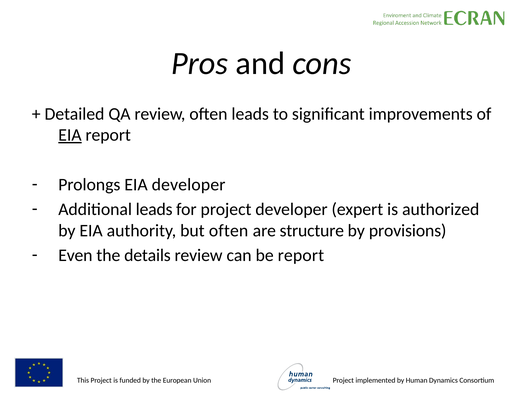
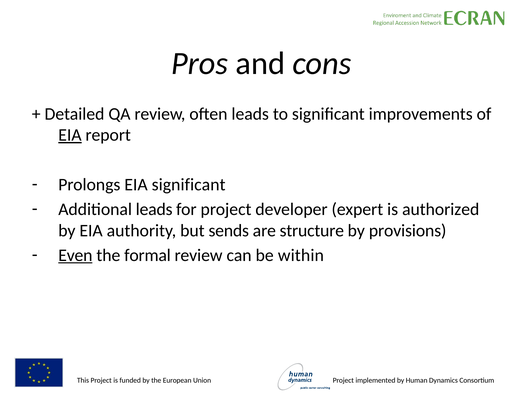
EIA developer: developer -> significant (189, 184)
but often: often -> sends (229, 230)
Even underline: none -> present (75, 255)
details: details -> formal (147, 255)
be report: report -> within (301, 255)
